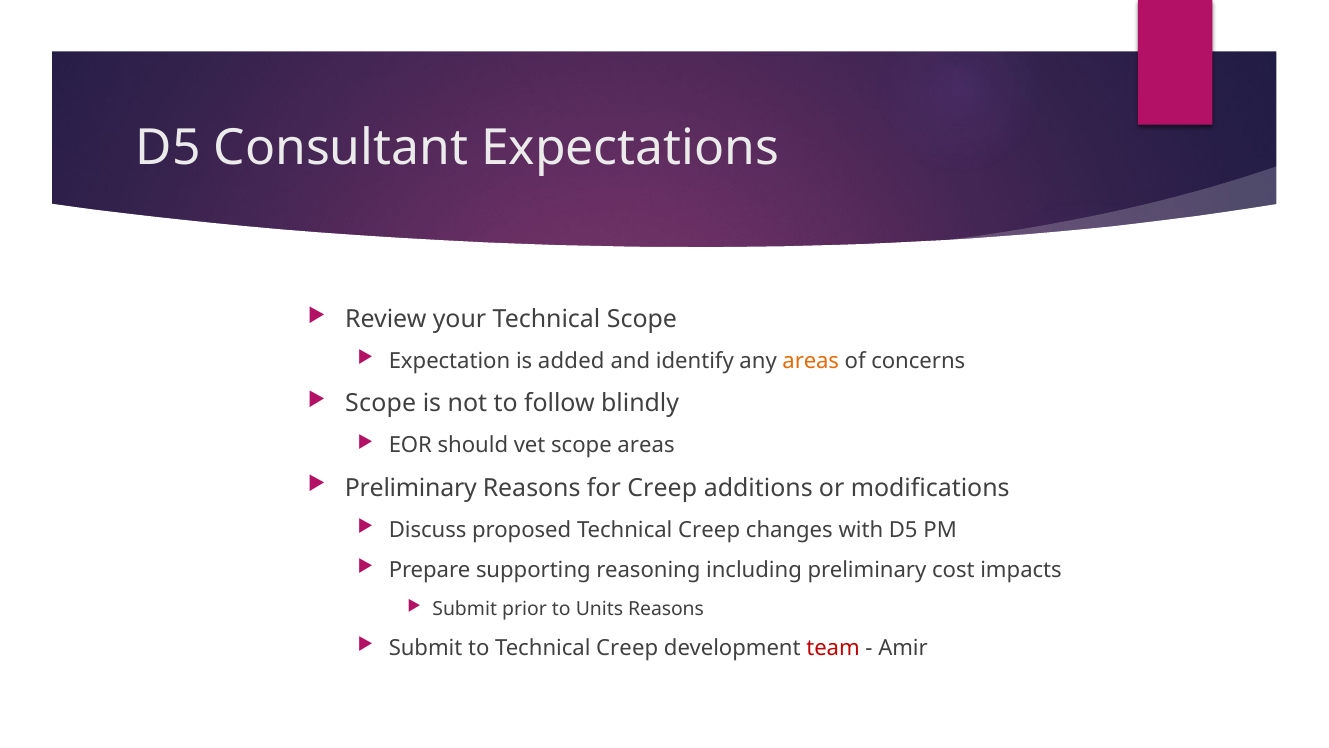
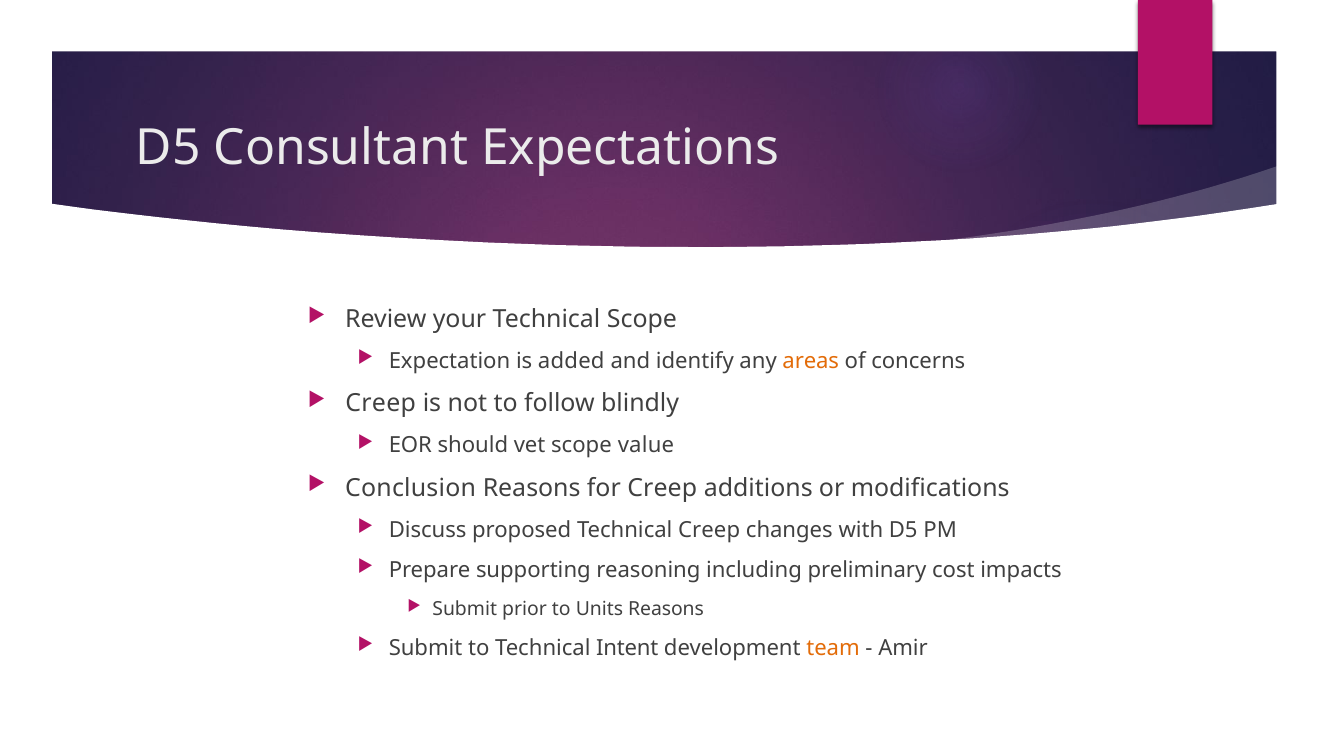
Scope: Scope -> Creep (381, 403)
scope areas: areas -> value (646, 445)
Preliminary: Preliminary -> Conclusion (411, 488)
to Technical Creep: Creep -> Intent (627, 647)
team colour: red -> orange (833, 647)
